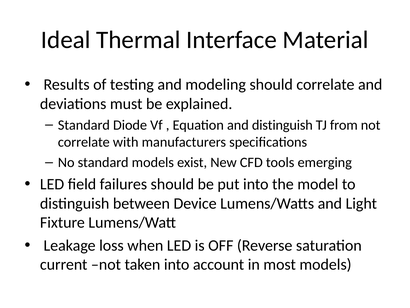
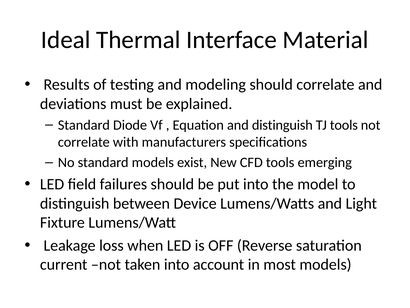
TJ from: from -> tools (344, 125)
